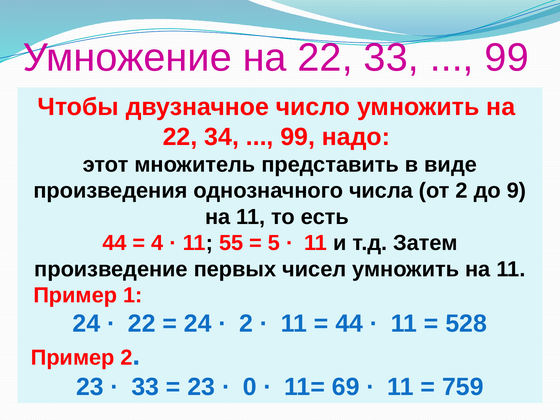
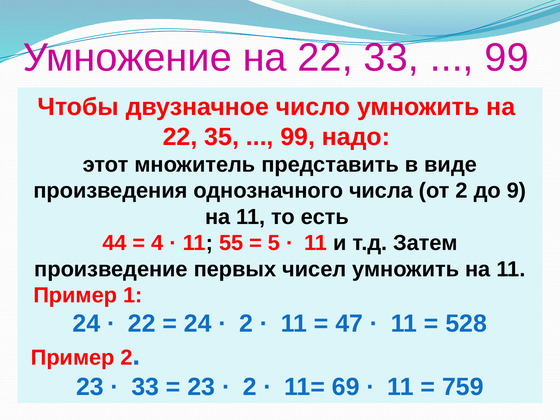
34: 34 -> 35 (222, 137)
44: 44 -> 47 (349, 324)
0: 0 -> 2 (250, 387)
